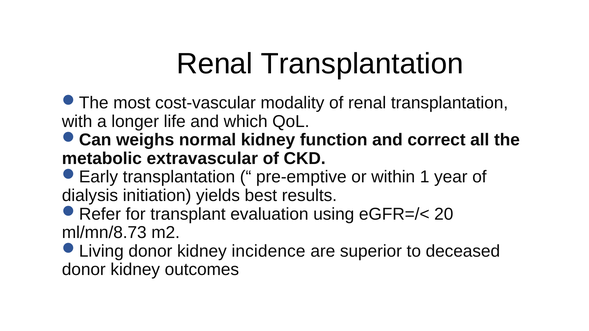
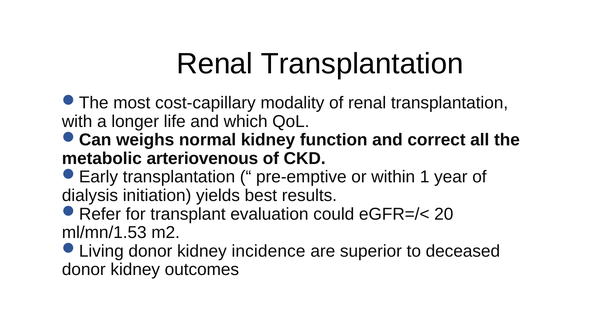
cost-vascular: cost-vascular -> cost-capillary (205, 103)
extravascular: extravascular -> arteriovenous (202, 159)
using: using -> could (334, 214)
ml/mn/8.73: ml/mn/8.73 -> ml/mn/1.53 (104, 233)
